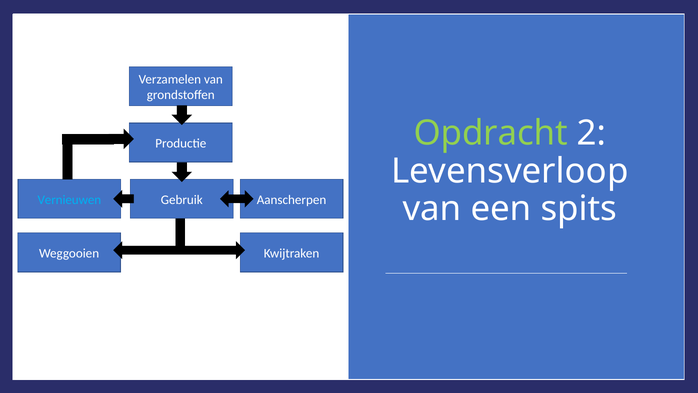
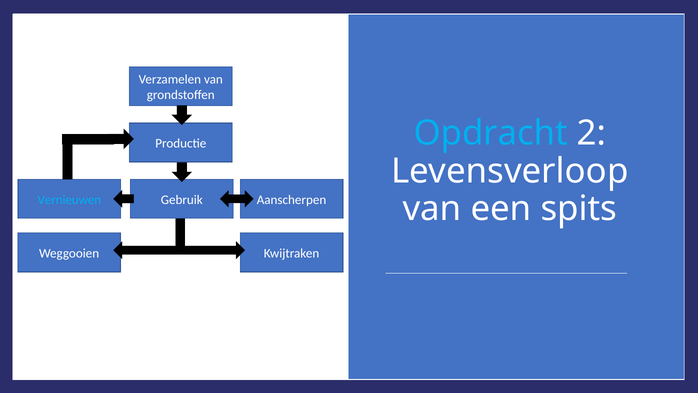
Opdracht colour: light green -> light blue (491, 133)
